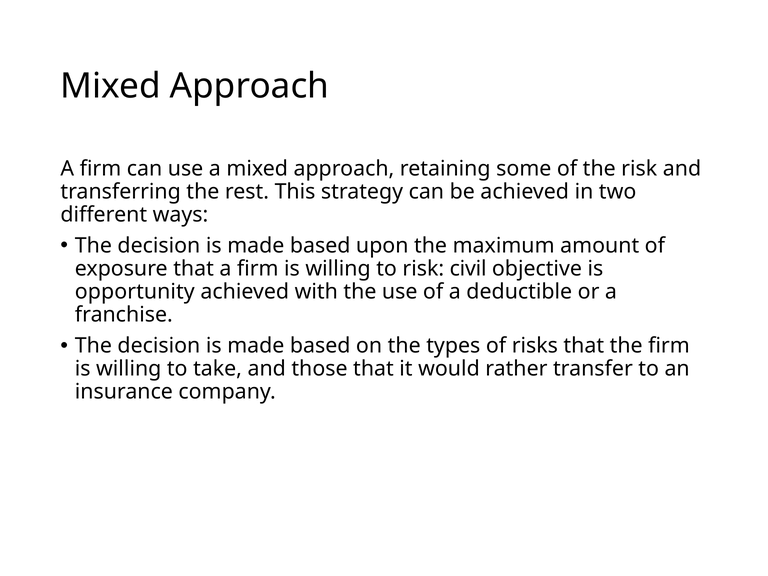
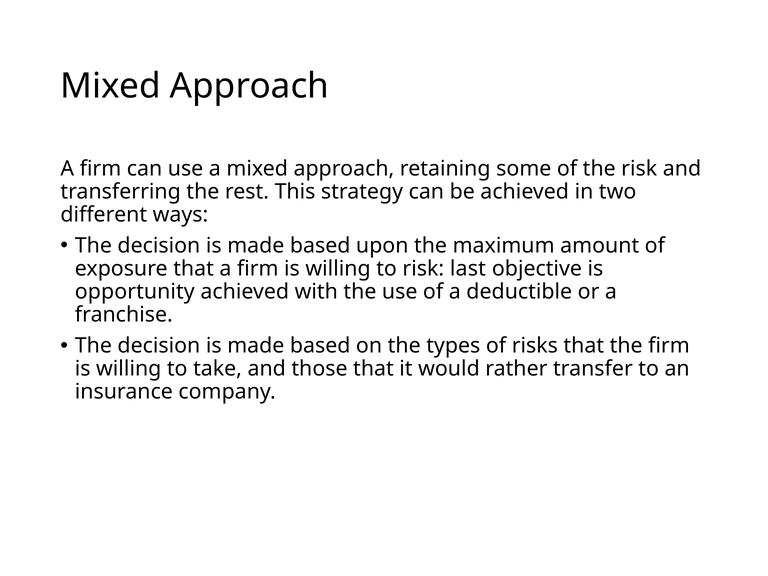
civil: civil -> last (468, 269)
